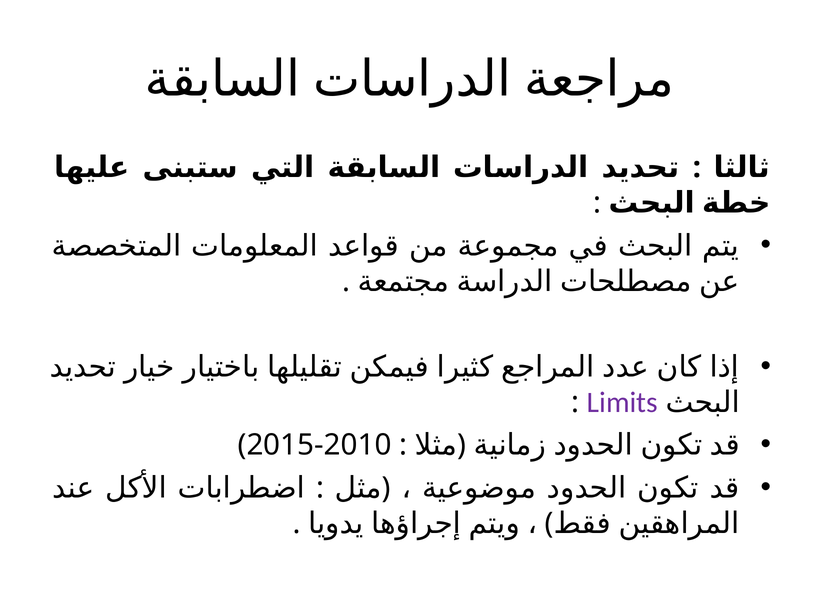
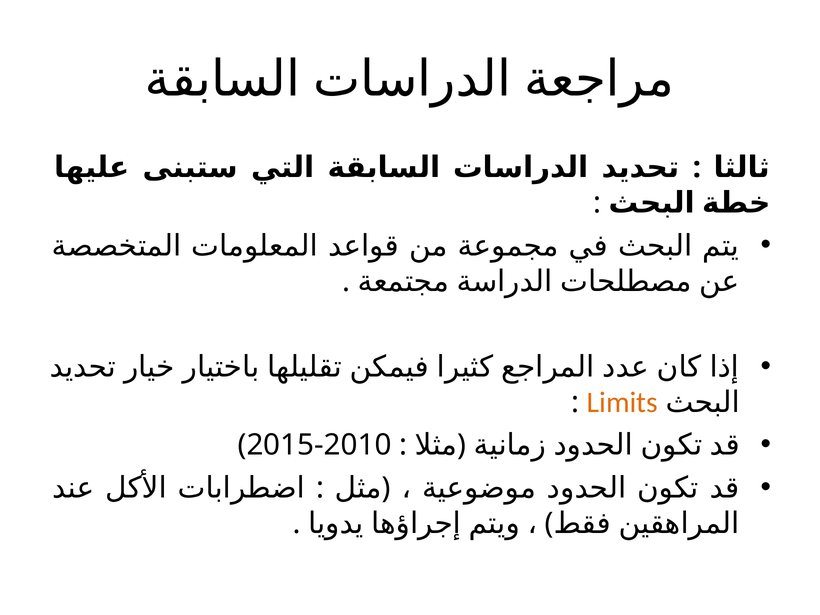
Limits colour: purple -> orange (622, 402)
